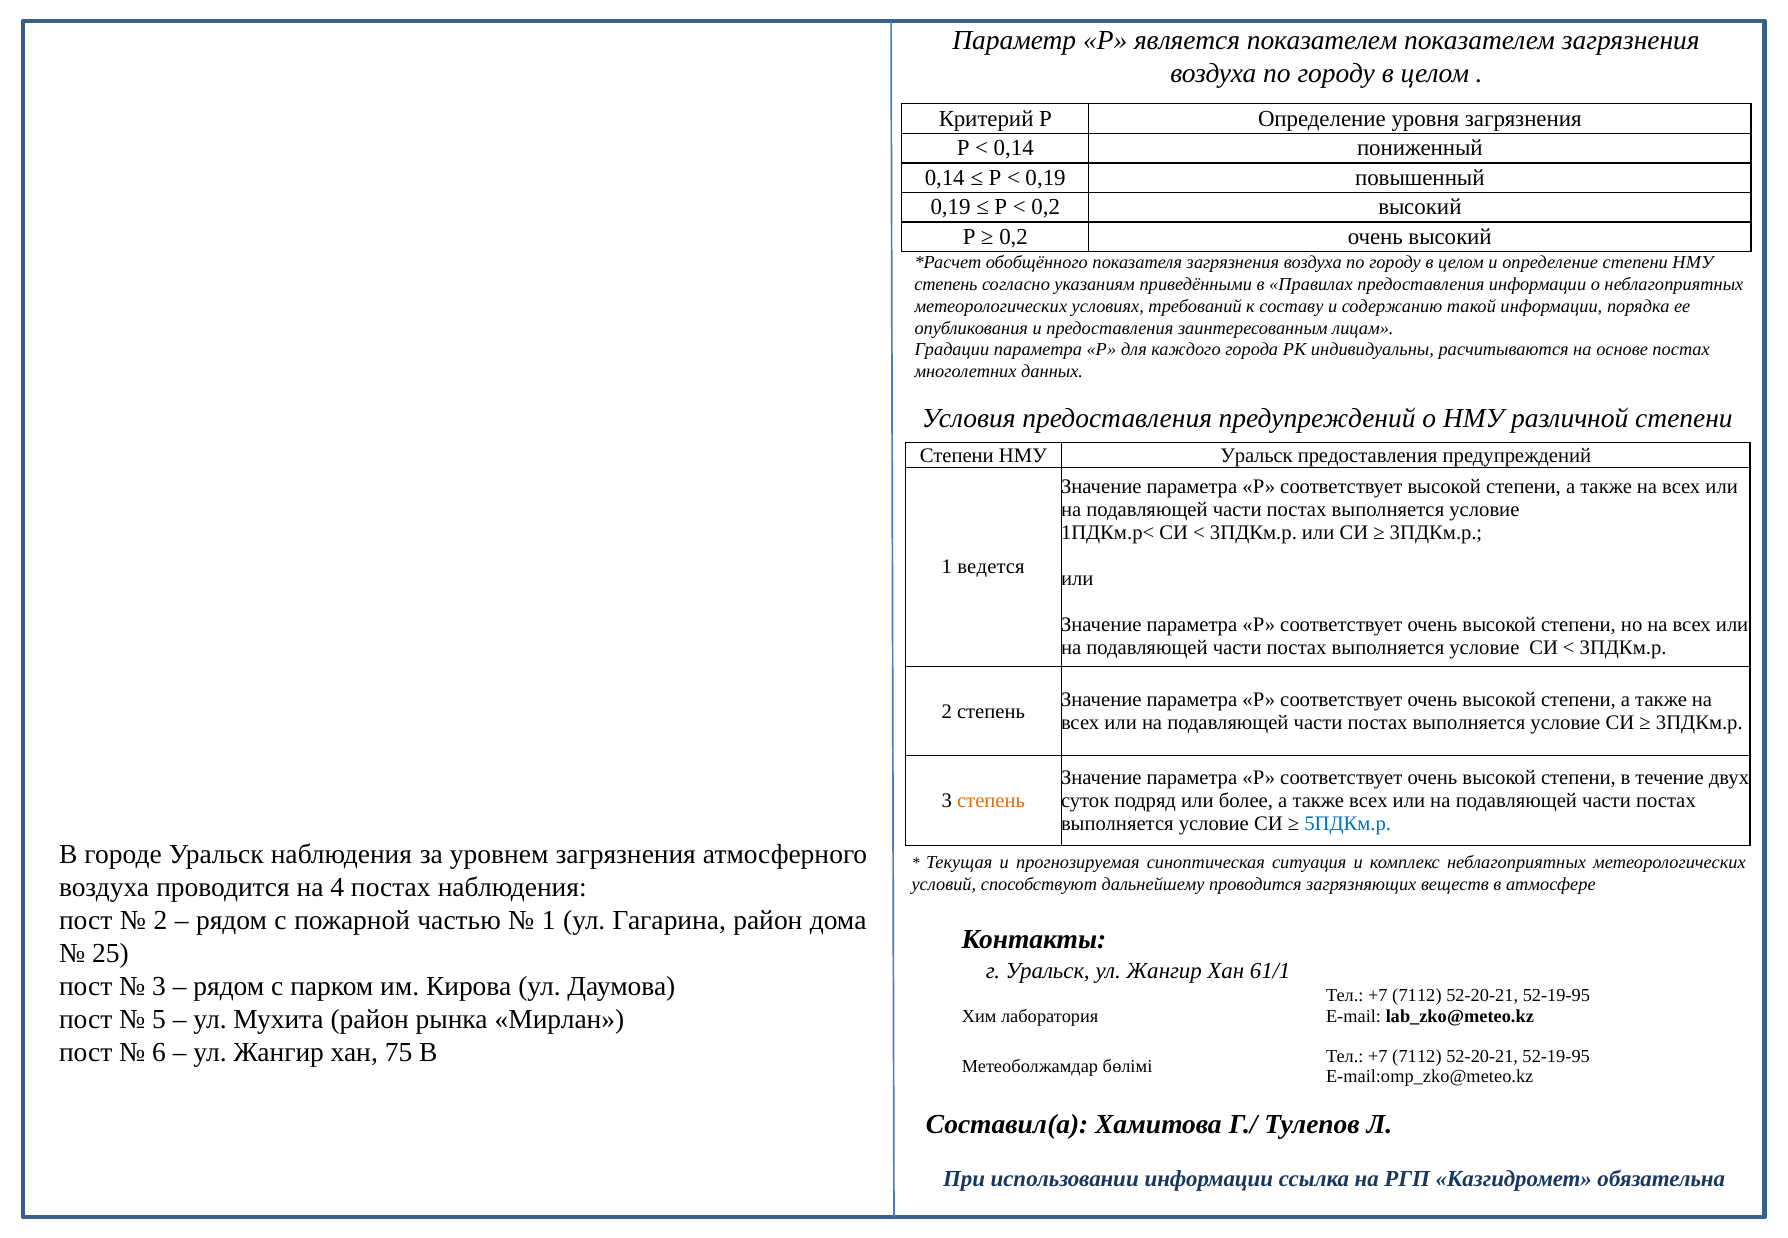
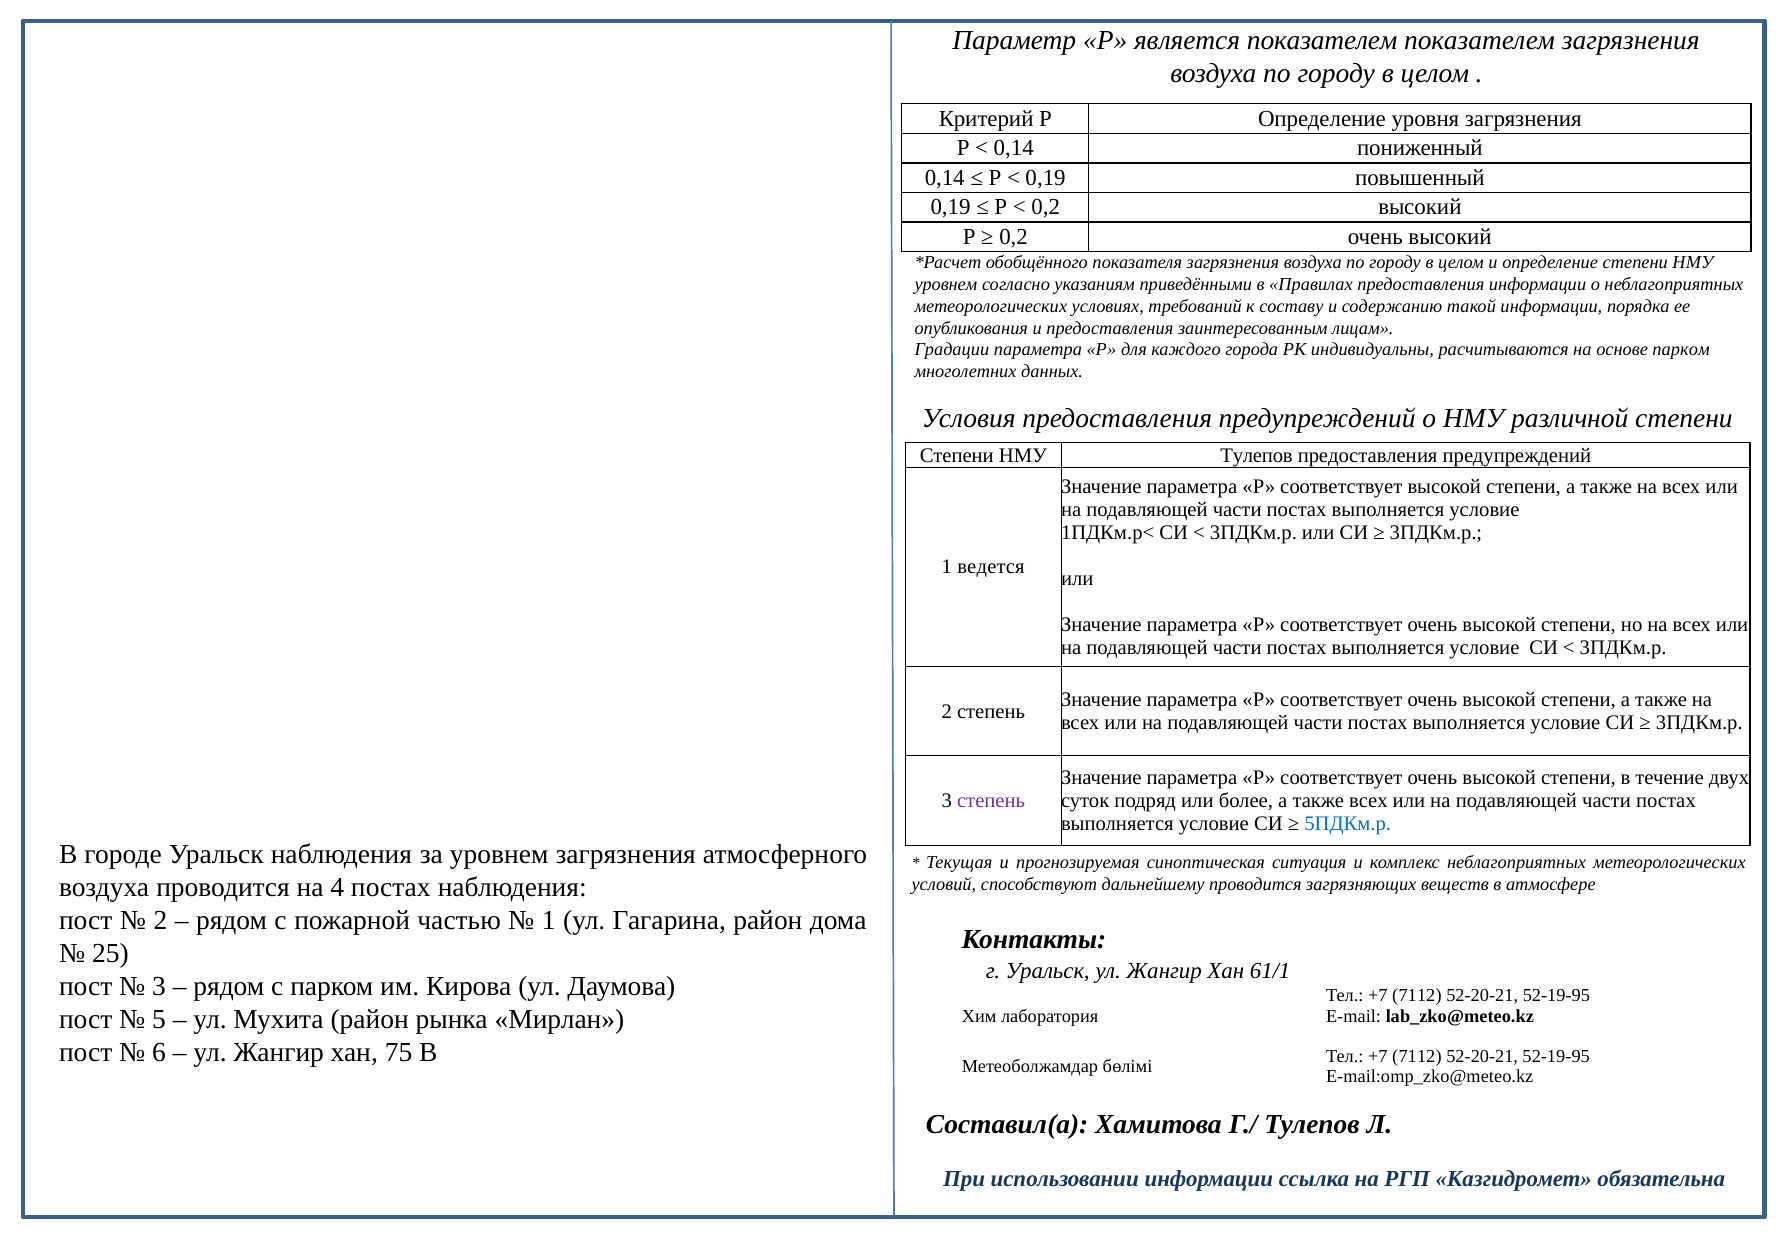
степень: степень -> уровнем (946, 284)
основе постах: постах -> парком (1681, 350)
НМУ Уральск: Уральск -> Тулепов (1257, 455)
степень colour: orange -> purple (991, 801)
